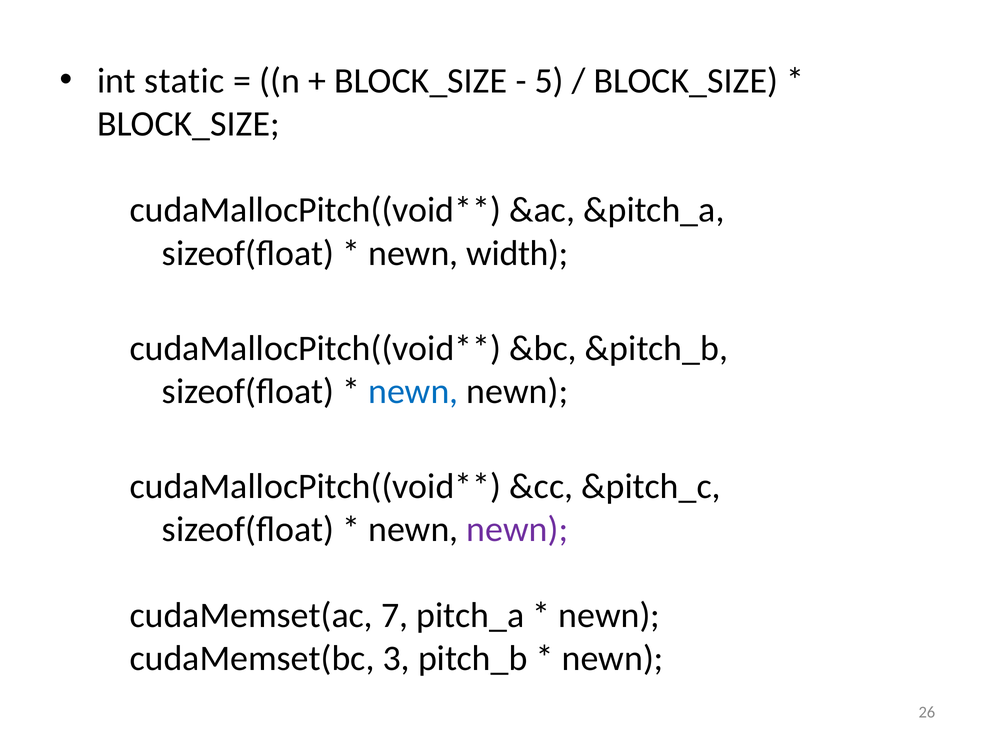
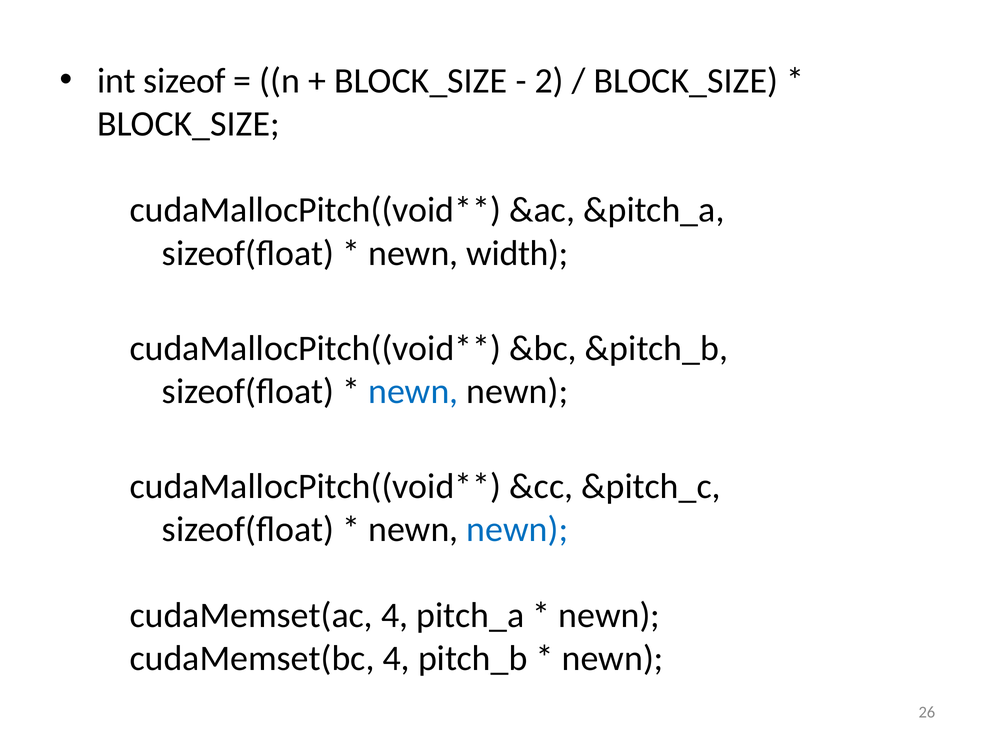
static: static -> sizeof (185, 81)
5: 5 -> 2 (549, 81)
newn colour: purple -> blue (517, 530)
cudaMemset(ac 7: 7 -> 4 (395, 616)
cudaMemset(bc 3: 3 -> 4 (396, 659)
